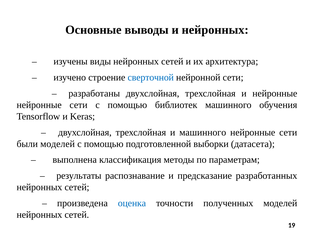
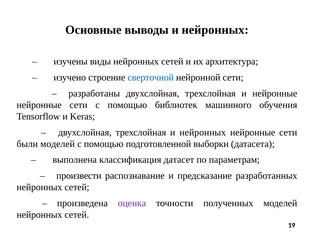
трехслойная и машинного: машинного -> нейронных (203, 132)
методы: методы -> датасет (179, 159)
результаты: результаты -> произвести (79, 175)
оценка colour: blue -> purple (132, 203)
